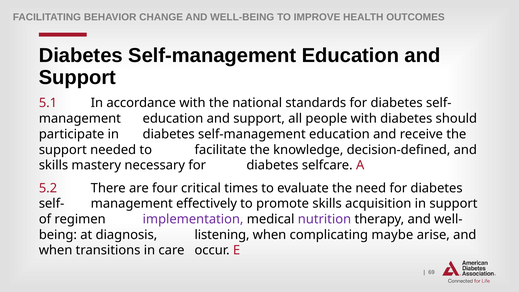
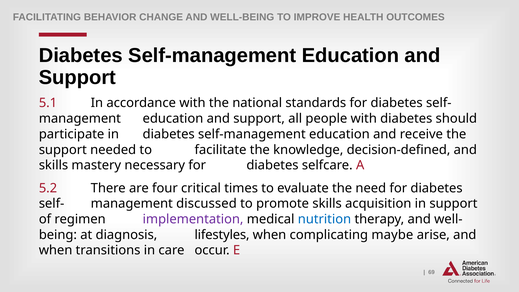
effectively: effectively -> discussed (206, 204)
nutrition colour: purple -> blue (324, 219)
listening: listening -> lifestyles (222, 235)
